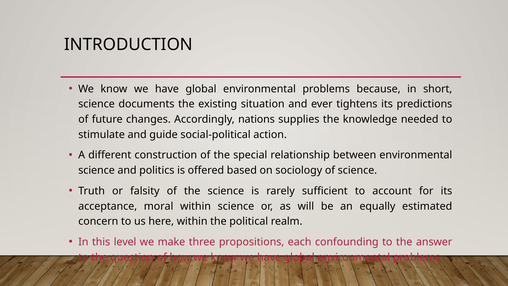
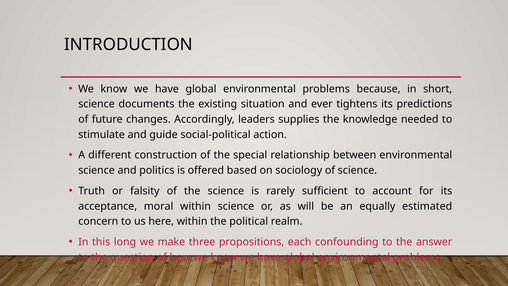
nations: nations -> leaders (256, 119)
level: level -> long (125, 242)
